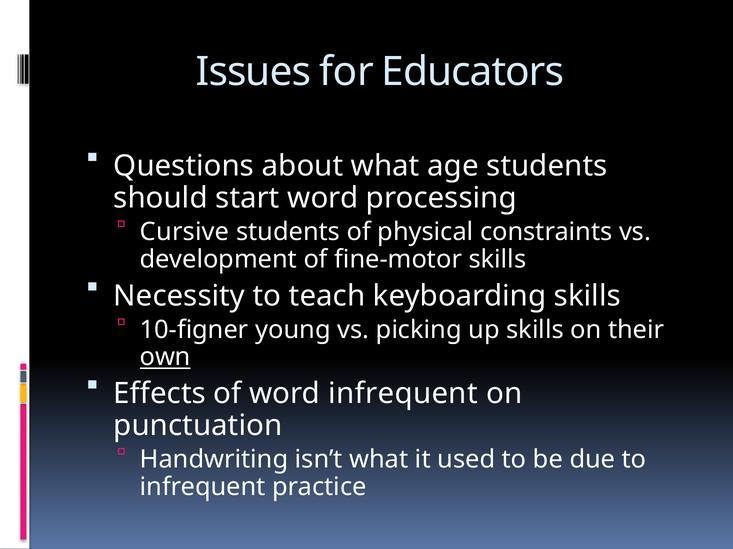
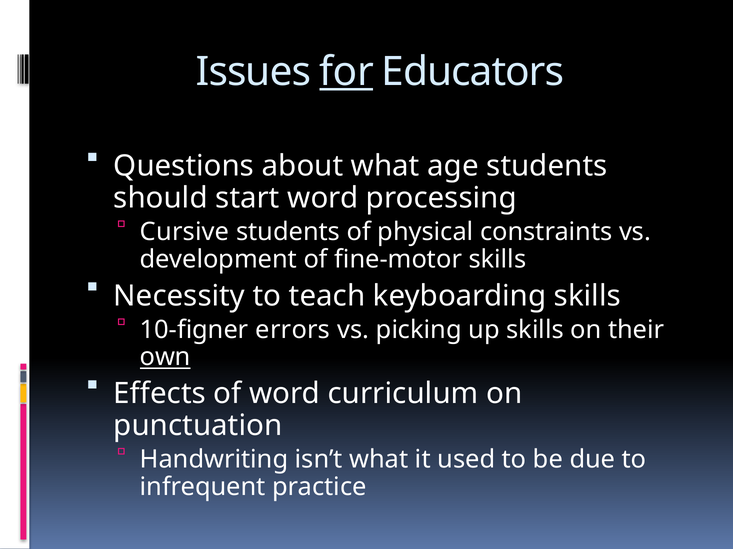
for underline: none -> present (347, 72)
young: young -> errors (293, 330)
word infrequent: infrequent -> curriculum (403, 394)
